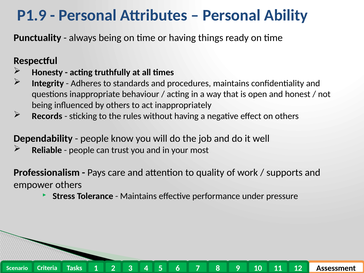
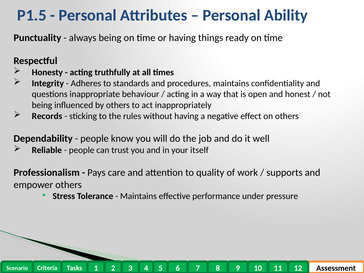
P1.9: P1.9 -> P1.5 (32, 15)
most: most -> itself (199, 150)
